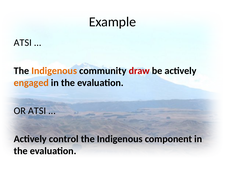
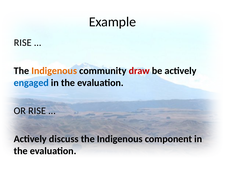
ATSI: ATSI -> RISE (23, 43)
engaged colour: orange -> blue (31, 83)
OR ATSI: ATSI -> RISE (37, 111)
control: control -> discuss (64, 139)
